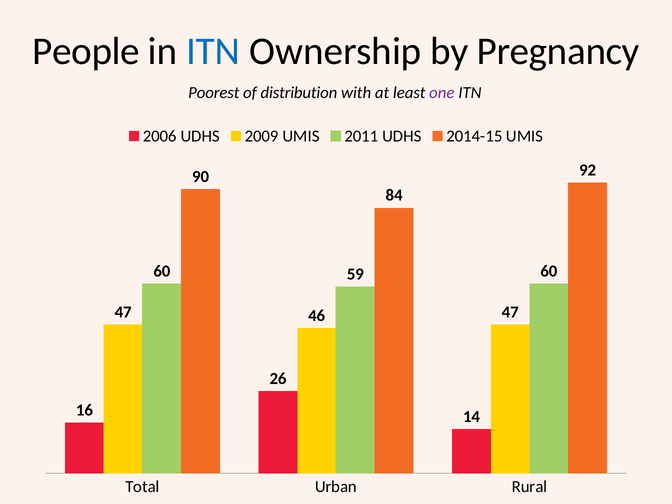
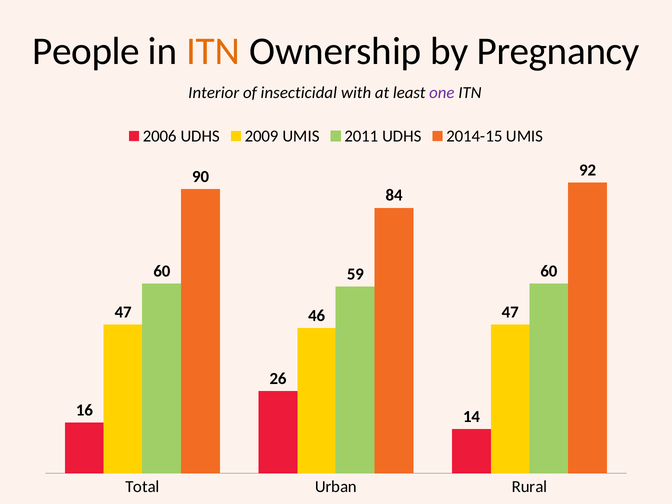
ITN colour: blue -> orange (213, 51)
Poorest: Poorest -> Interior (214, 93)
distribution: distribution -> insecticidal (299, 93)
